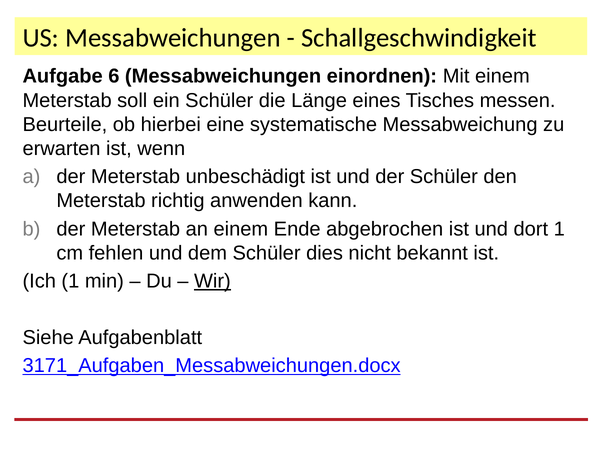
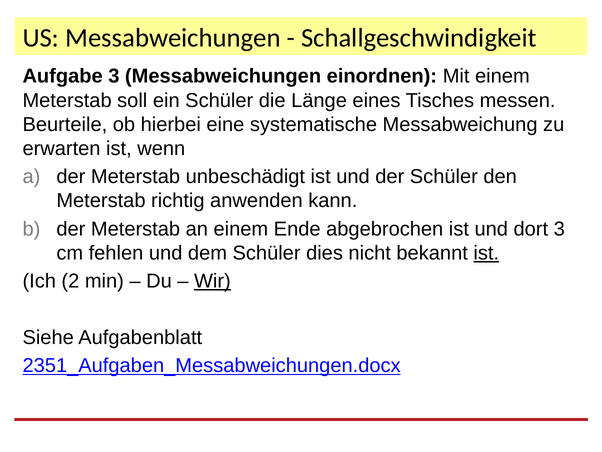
Aufgabe 6: 6 -> 3 (114, 76)
dort 1: 1 -> 3 (559, 229)
ist underline: none -> present (486, 253)
Ich 1: 1 -> 2 (70, 281)
3171_Aufgaben_Messabweichungen.docx: 3171_Aufgaben_Messabweichungen.docx -> 2351_Aufgaben_Messabweichungen.docx (212, 365)
